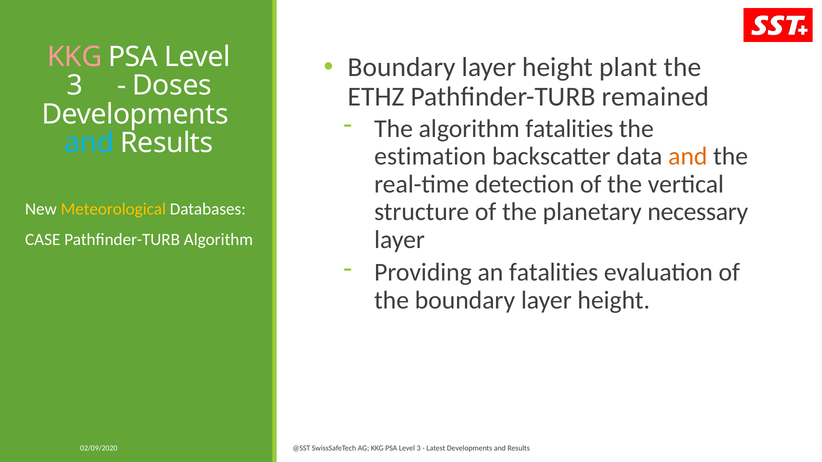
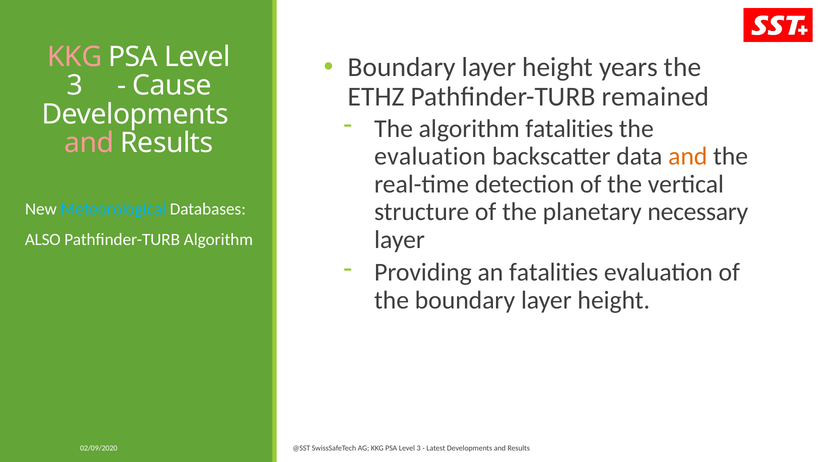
plant: plant -> years (629, 67)
Doses: Doses -> Cause (172, 86)
and colour: light blue -> pink (89, 143)
estimation: estimation -> evaluation (430, 157)
Meteorological colour: yellow -> light blue (113, 210)
CASE: CASE -> ALSO (43, 240)
